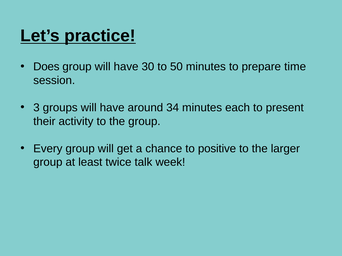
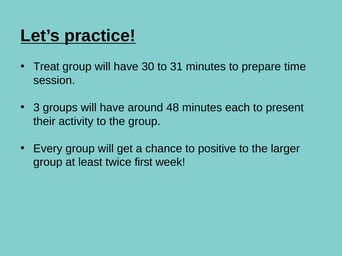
Does: Does -> Treat (46, 67)
50: 50 -> 31 (176, 67)
34: 34 -> 48 (173, 108)
talk: talk -> first (144, 163)
